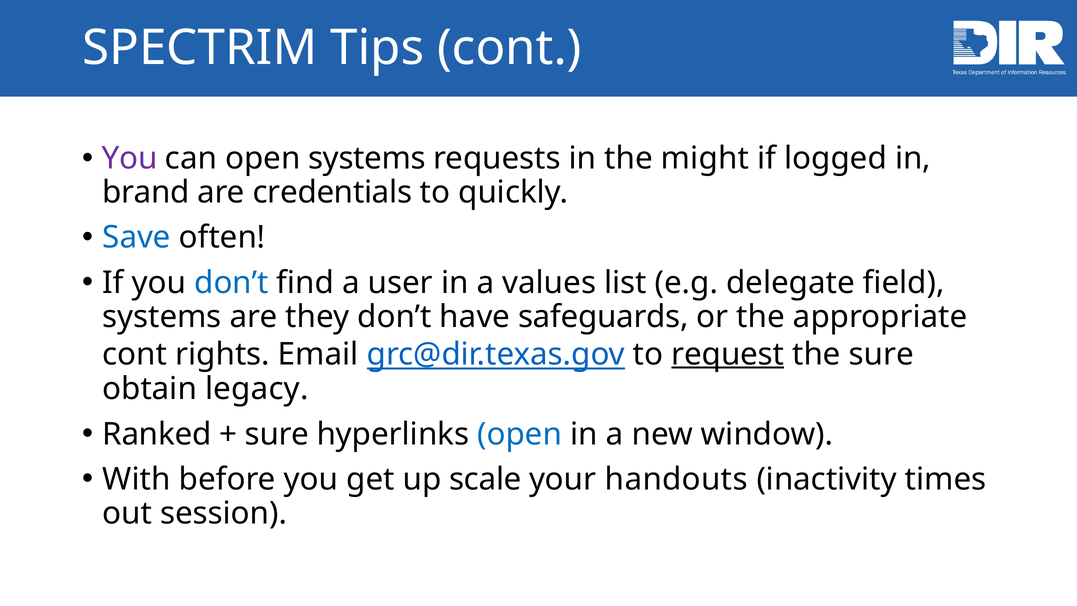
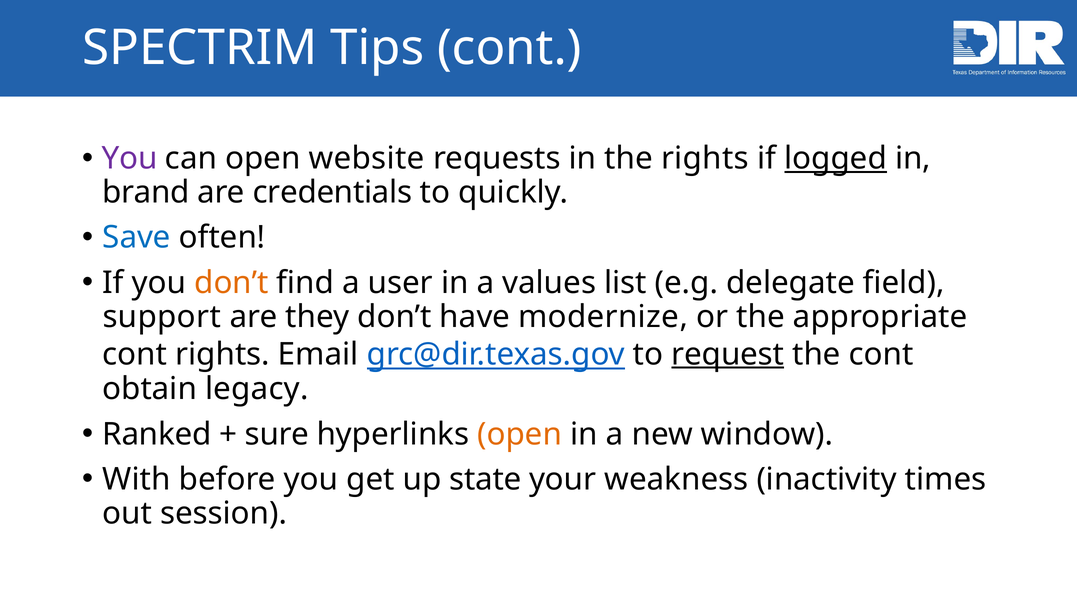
open systems: systems -> website (367, 158)
the might: might -> rights (705, 158)
logged underline: none -> present (836, 158)
don’t colour: blue -> orange (231, 283)
systems: systems -> support (162, 317)
safeguards: safeguards -> modernize (603, 317)
the sure: sure -> cont (881, 354)
open colour: blue -> orange (520, 434)
scale: scale -> state (485, 479)
handouts: handouts -> weakness (676, 479)
